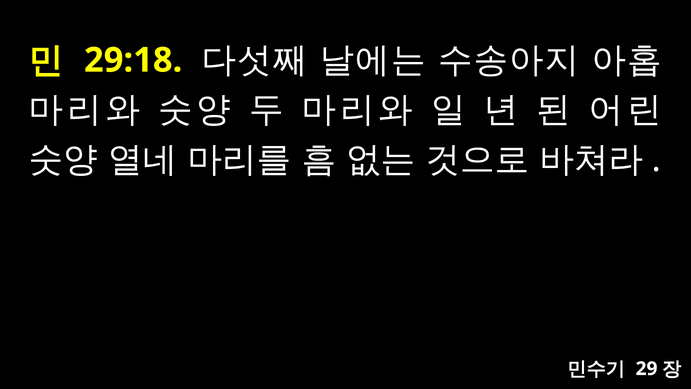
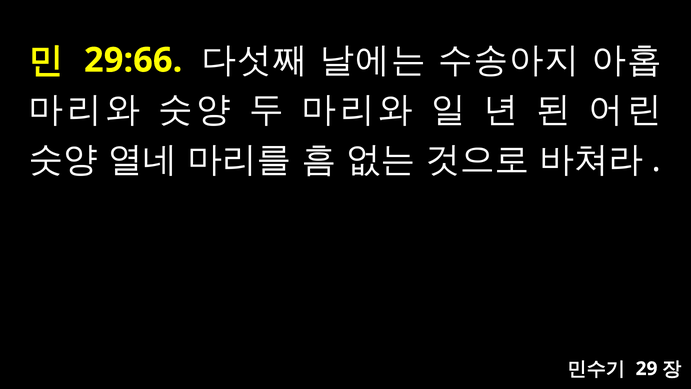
29:18: 29:18 -> 29:66 (133, 60)
